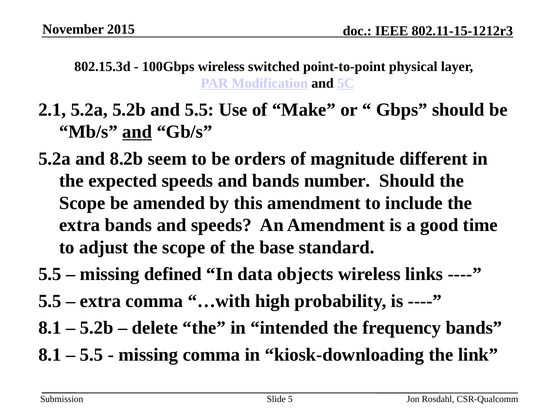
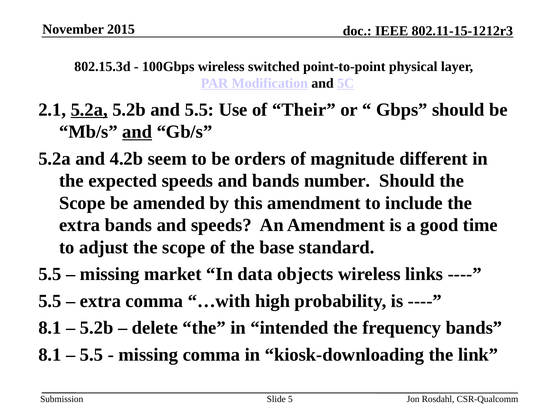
5.2a underline: none -> present (89, 110)
Make: Make -> Their (304, 110)
8.2b: 8.2b -> 4.2b (126, 159)
defined: defined -> market (173, 274)
